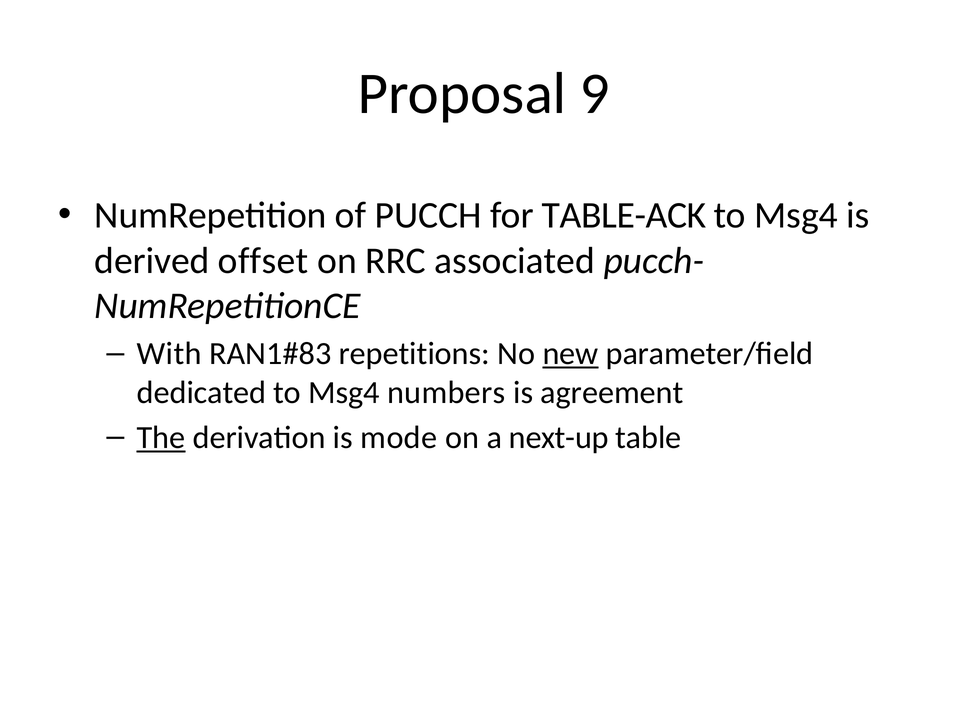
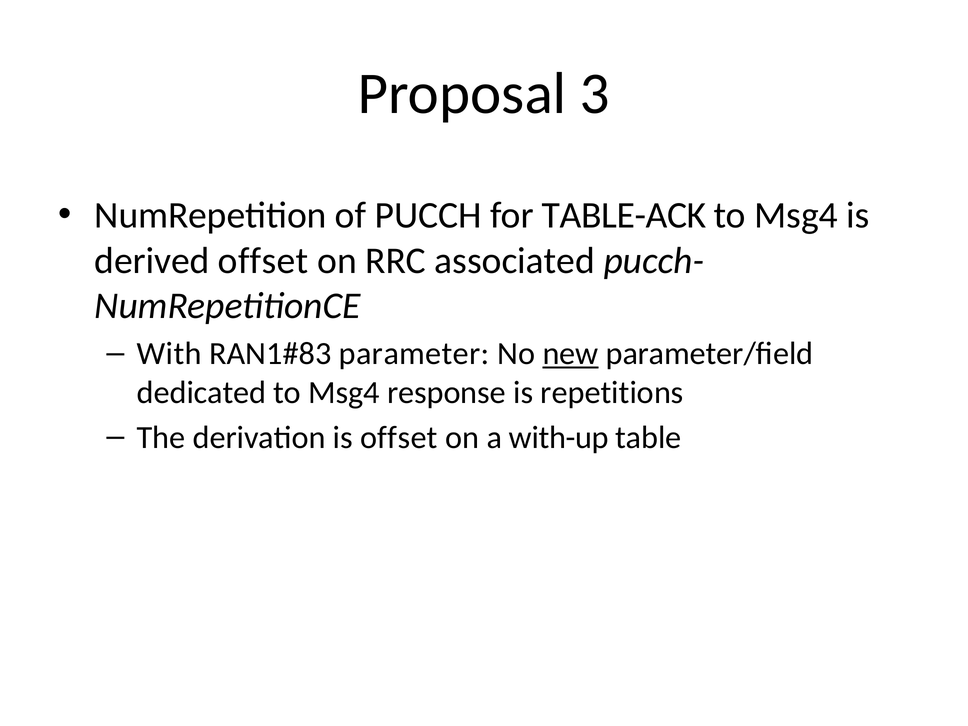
9: 9 -> 3 (595, 94)
repetitions: repetitions -> parameter (414, 354)
numbers: numbers -> response (446, 392)
agreement: agreement -> repetitions (612, 392)
The underline: present -> none (161, 438)
is mode: mode -> offset (399, 438)
next-up: next-up -> with-up (559, 438)
